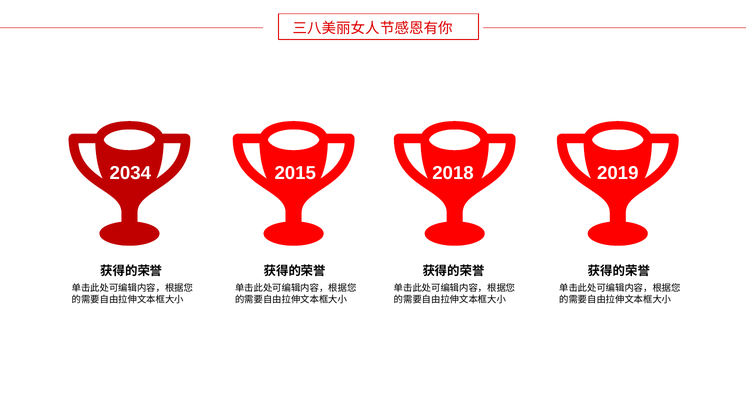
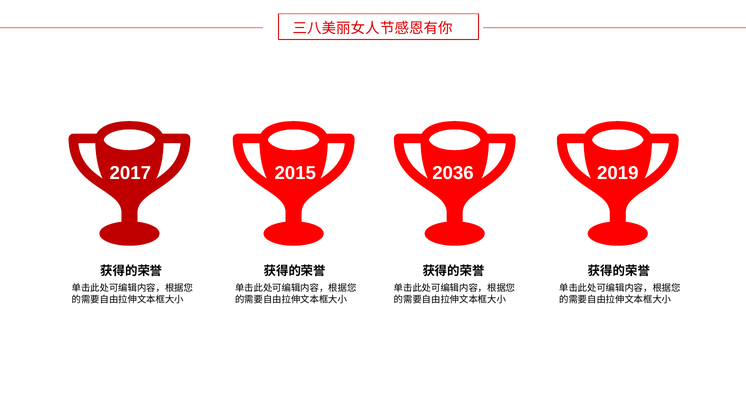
2034: 2034 -> 2017 (130, 173)
2018: 2018 -> 2036 (453, 173)
